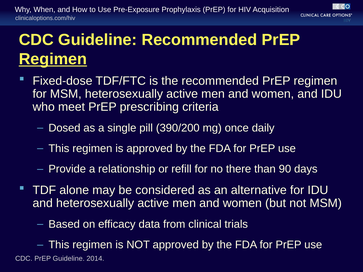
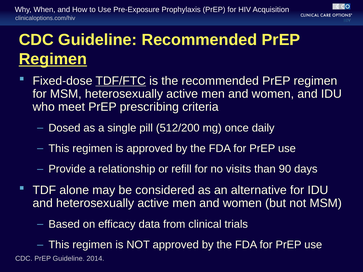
TDF/FTC underline: none -> present (121, 81)
390/200: 390/200 -> 512/200 (178, 128)
there: there -> visits (238, 169)
